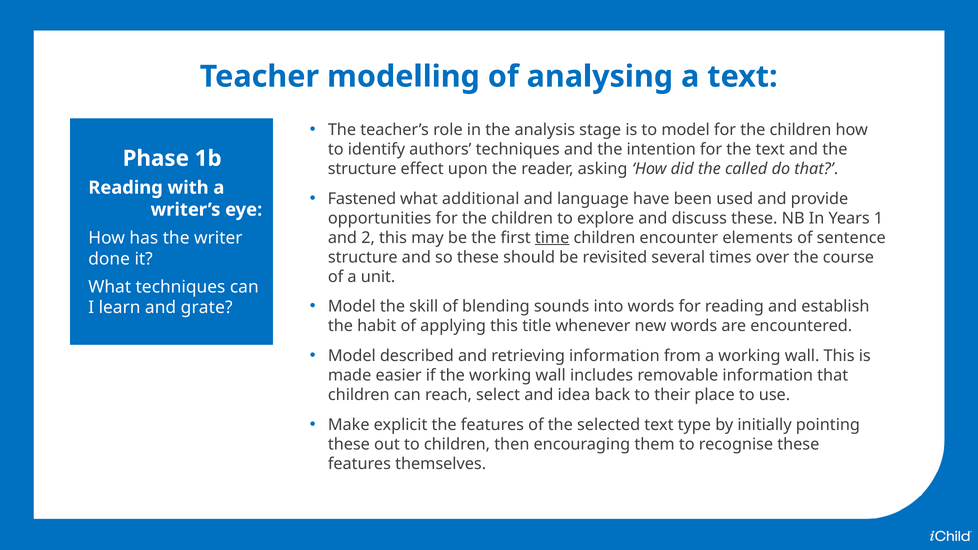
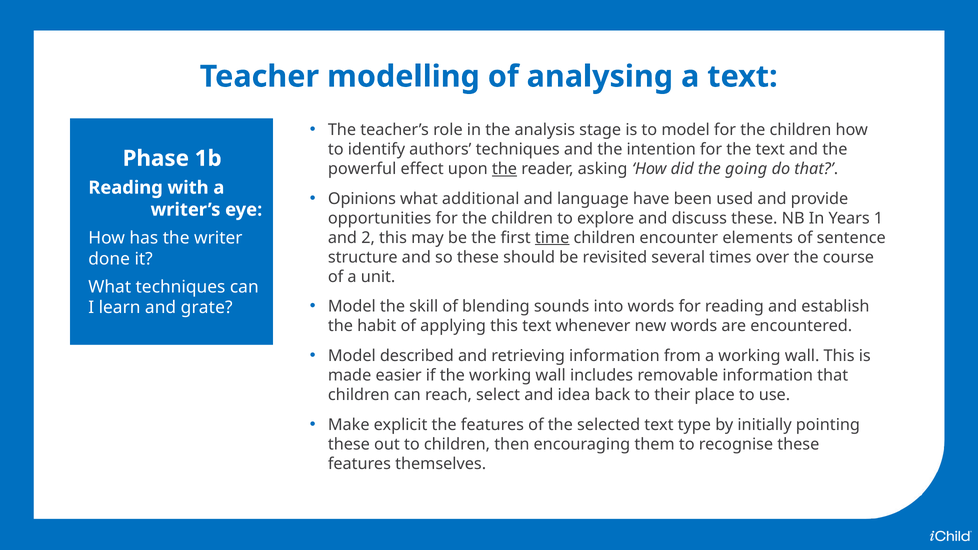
structure: structure -> powerful (362, 169)
the underline: none -> present (505, 169)
called: called -> going (746, 169)
Fastened: Fastened -> Opinions (362, 199)
this title: title -> text (537, 326)
